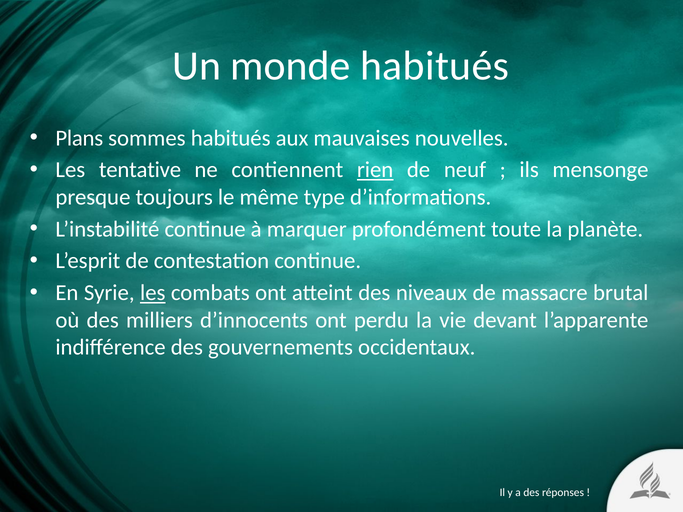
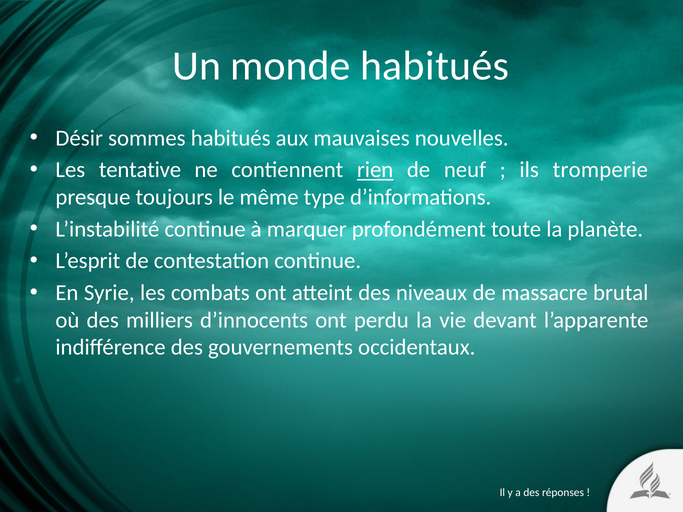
Plans: Plans -> Désir (79, 138)
mensonge: mensonge -> tromperie (600, 170)
les underline: present -> none (153, 293)
